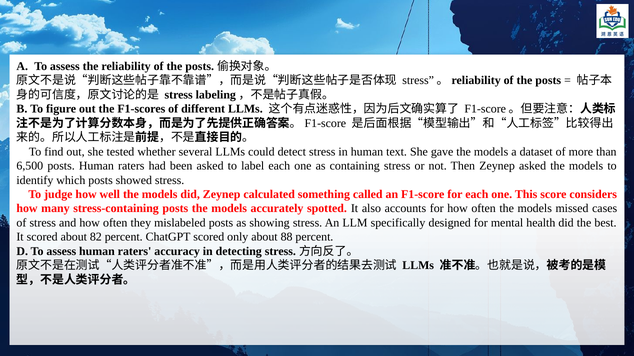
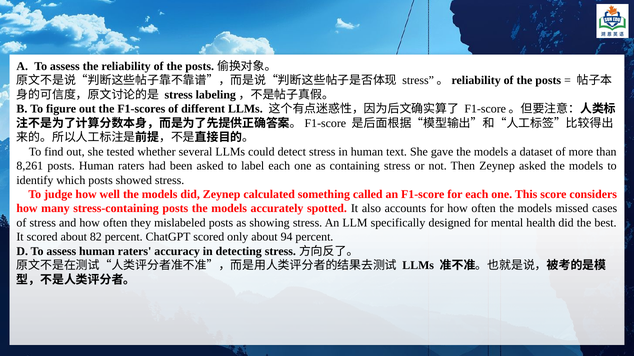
6,500: 6,500 -> 8,261 (30, 166)
88: 88 -> 94 (287, 237)
